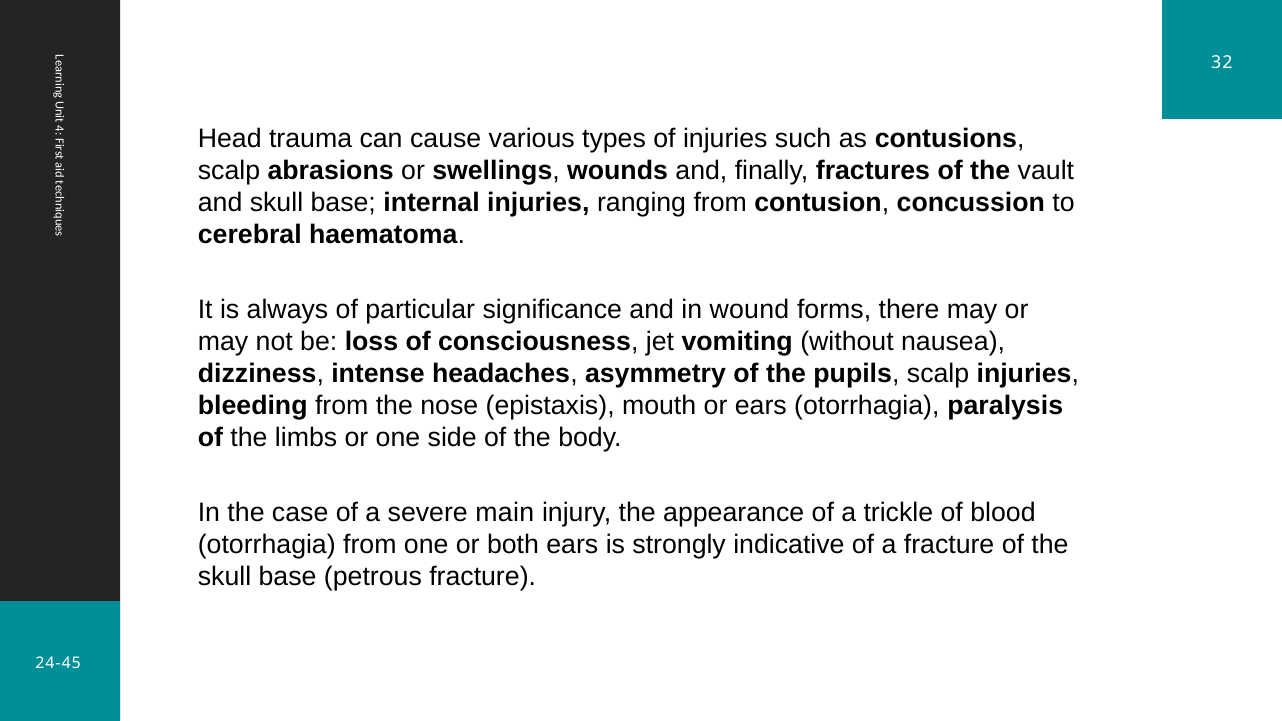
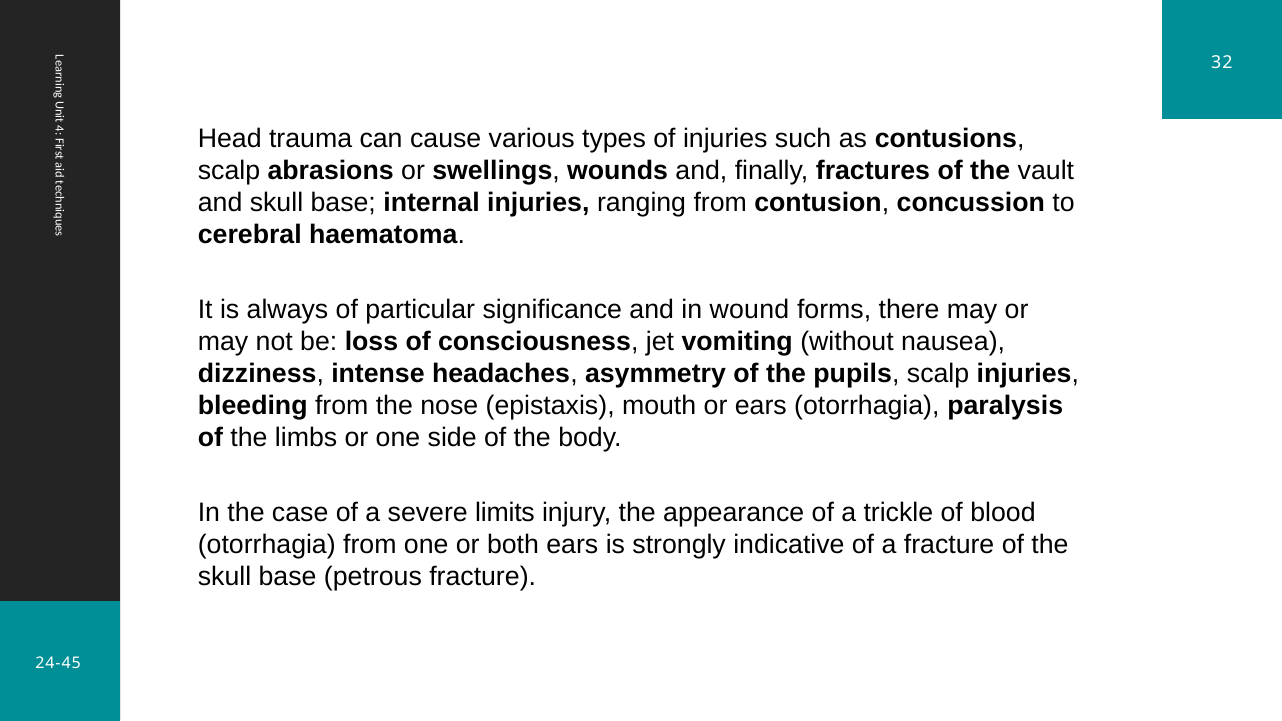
main: main -> limits (505, 513)
